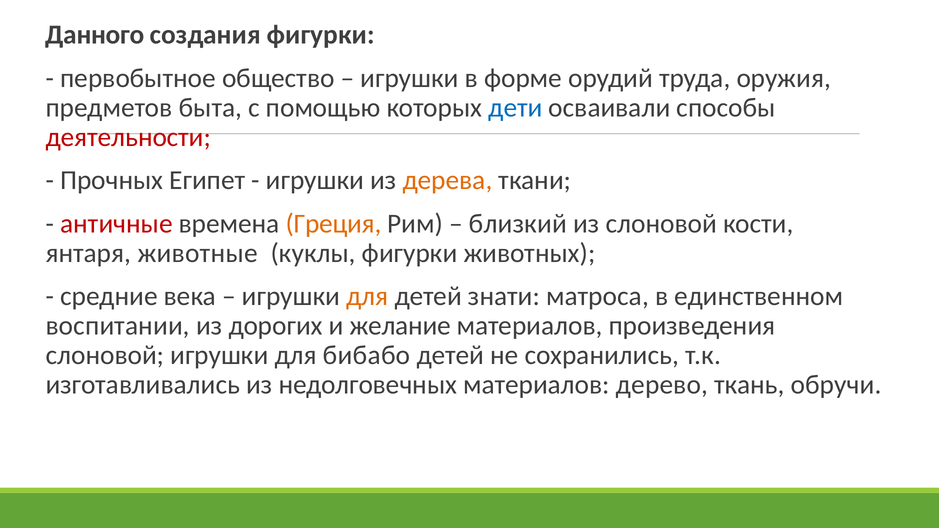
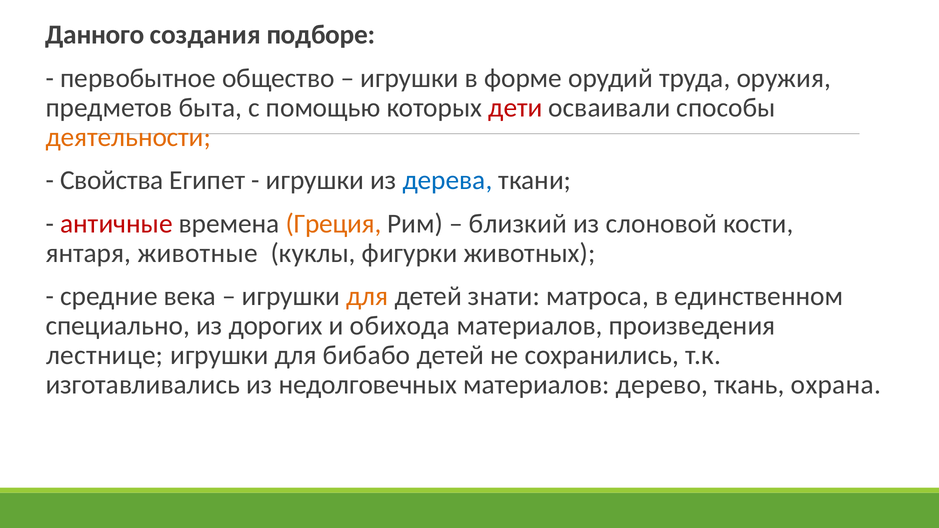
создания фигурки: фигурки -> подборе (321, 35)
дети colour: blue -> red (515, 108)
деятельности colour: red -> orange (128, 137)
Прочных: Прочных -> Свойства (112, 180)
дерева colour: orange -> blue (447, 180)
воспитании: воспитании -> специально (118, 326)
желание: желание -> обихода (400, 326)
слоновой: слоновой -> лестнице (105, 356)
обручи: обручи -> охрана (836, 385)
